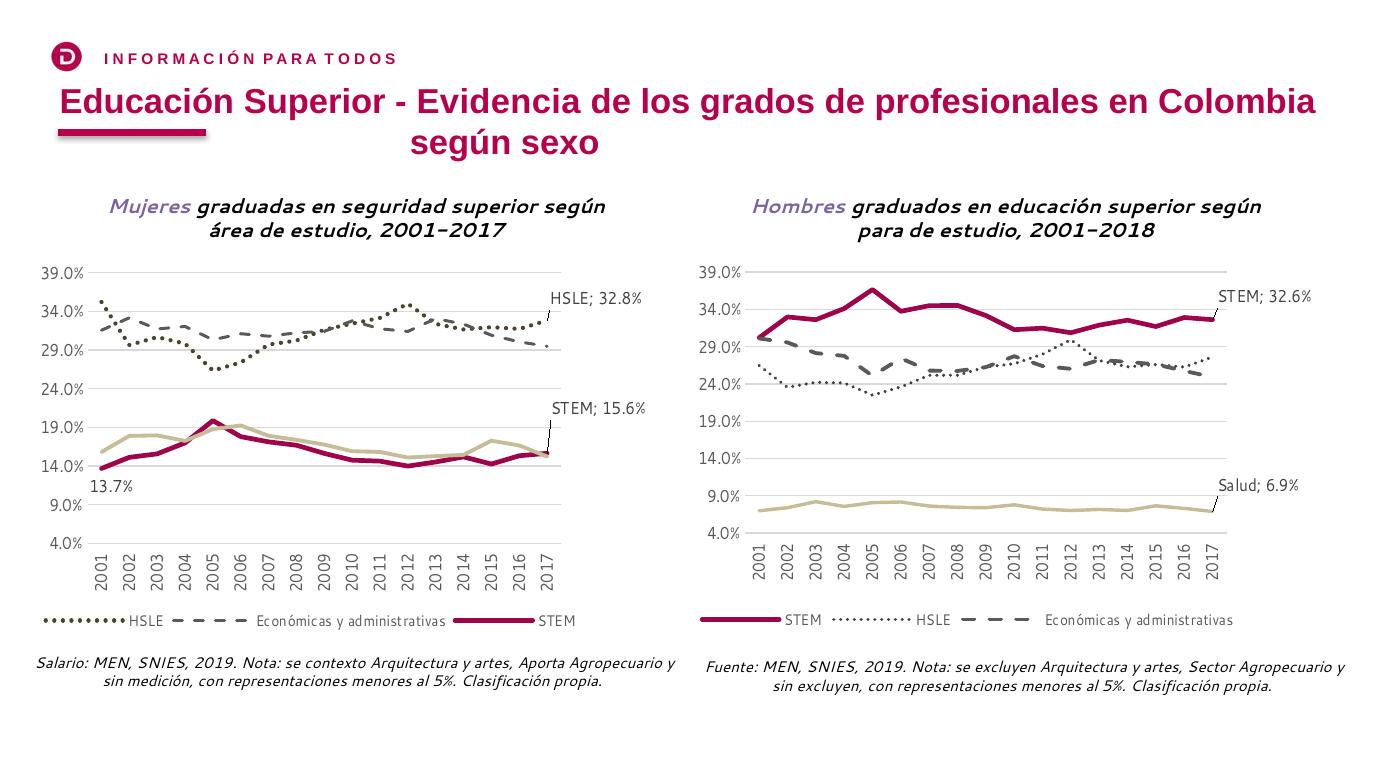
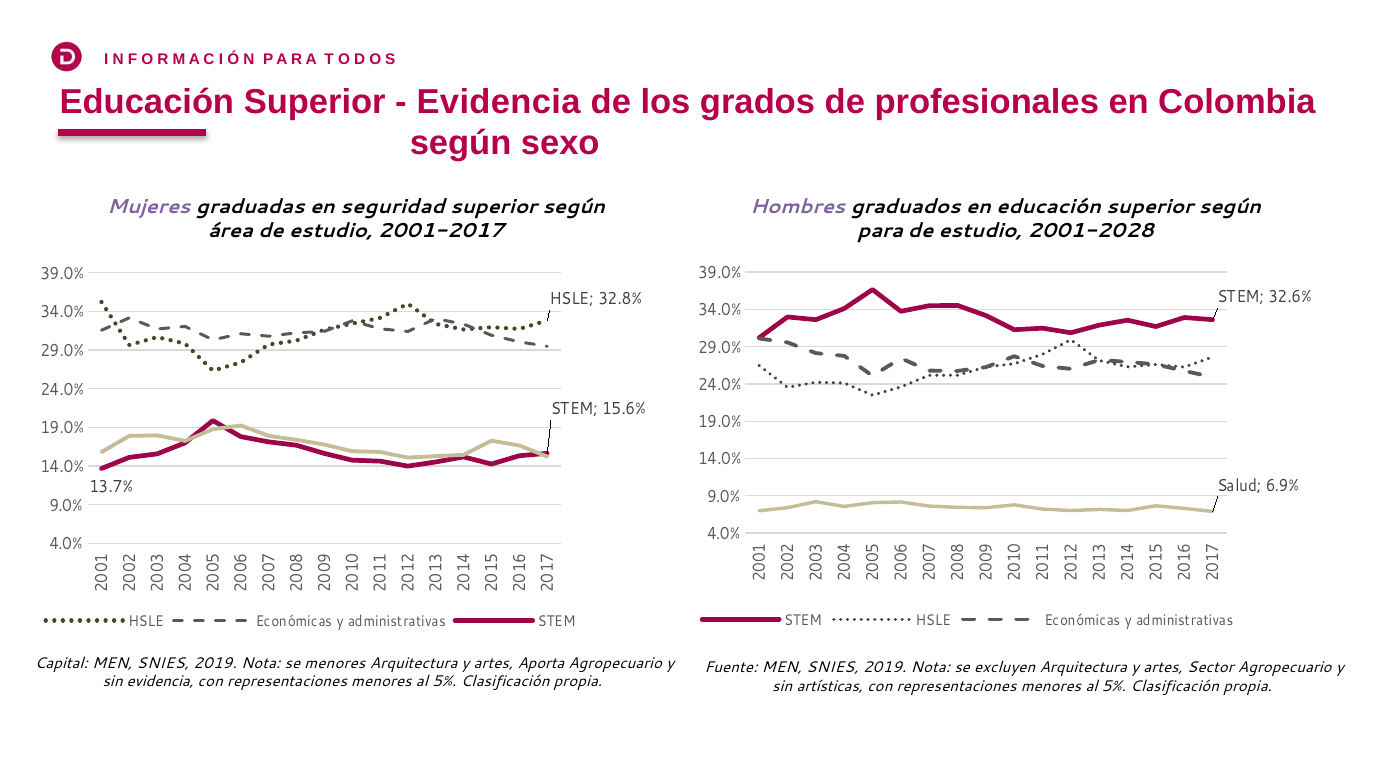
2001-2018: 2001-2018 -> 2001-2028 (1091, 231)
Salario: Salario -> Capital (61, 663)
se contexto: contexto -> menores (335, 663)
sin medición: medición -> evidencia (160, 681)
sin excluyen: excluyen -> artísticas (830, 686)
